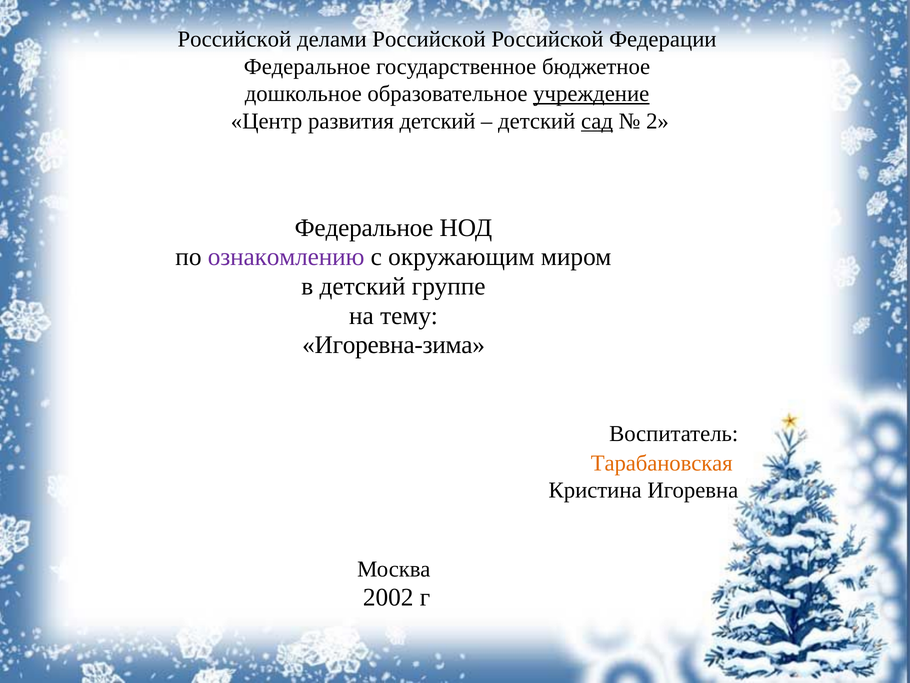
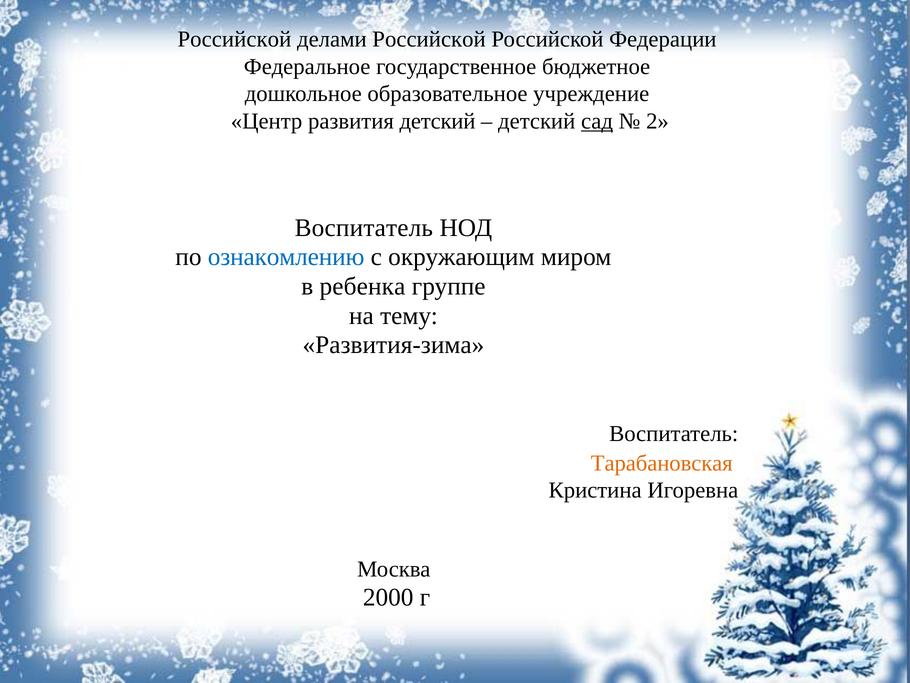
учреждение underline: present -> none (591, 94)
Федеральное: Федеральное -> Воспитатель (364, 228)
ознакомлению colour: purple -> blue (286, 257)
в детский: детский -> ребенка (362, 286)
Игоревна-зима: Игоревна-зима -> Развития-зима (393, 345)
2002: 2002 -> 2000 (388, 597)
